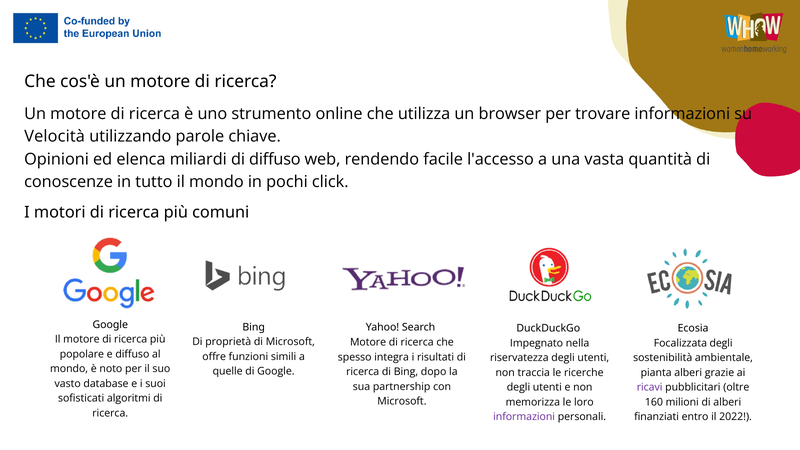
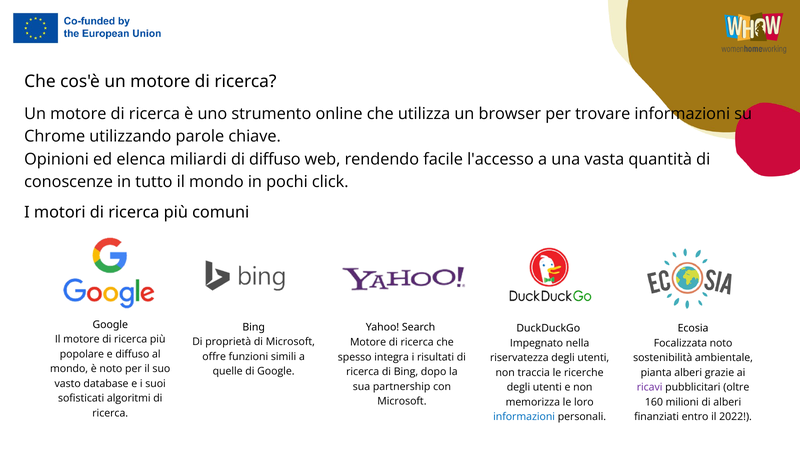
Velocità: Velocità -> Chrome (55, 136)
Focalizzata degli: degli -> noto (721, 343)
informazioni colour: purple -> blue (524, 417)
